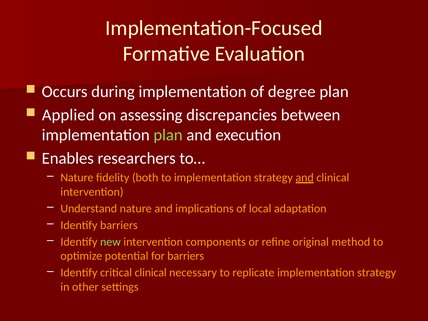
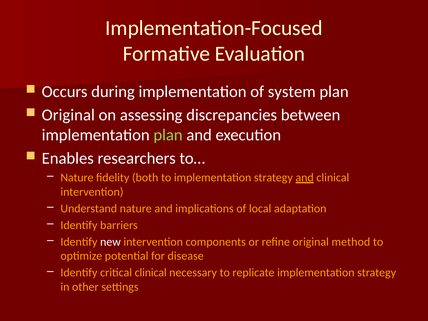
degree: degree -> system (292, 92)
Applied: Applied -> Original (68, 115)
new colour: light green -> white (110, 242)
for barriers: barriers -> disease (186, 256)
